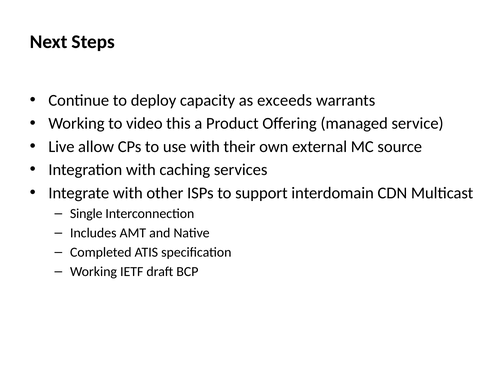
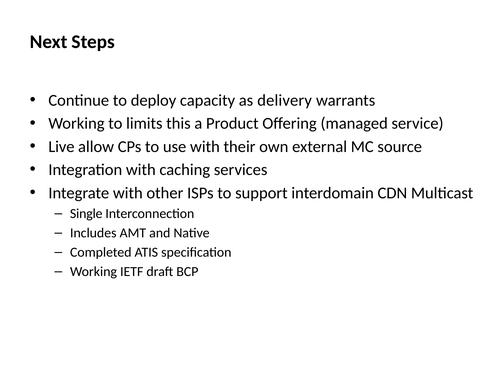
exceeds: exceeds -> delivery (285, 100)
video: video -> limits (144, 124)
